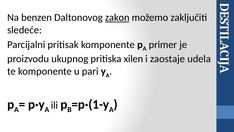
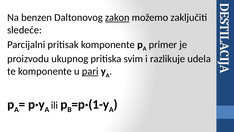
xilen: xilen -> svim (133, 59)
zaostaje: zaostaje -> razlikuje (168, 59)
pari underline: none -> present (90, 71)
